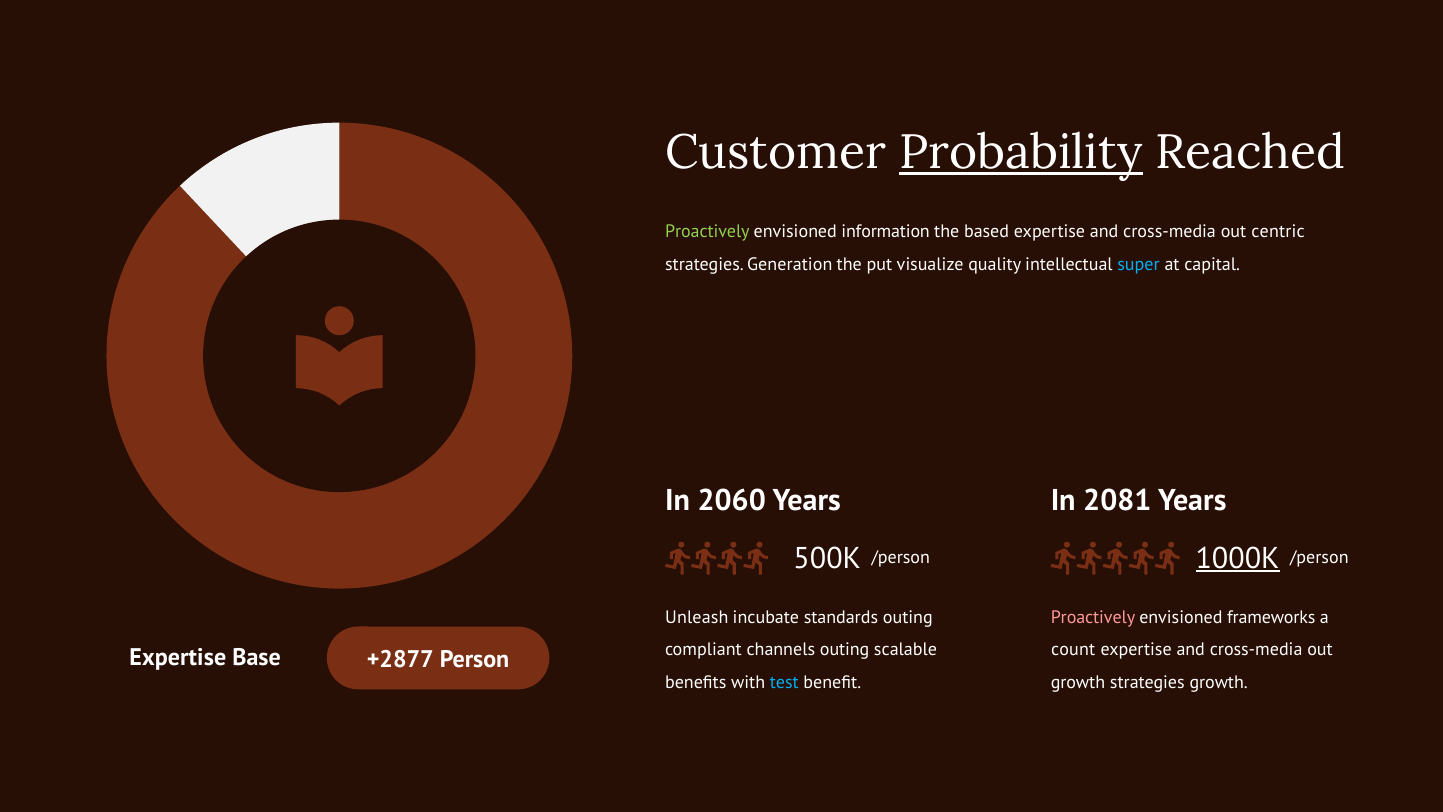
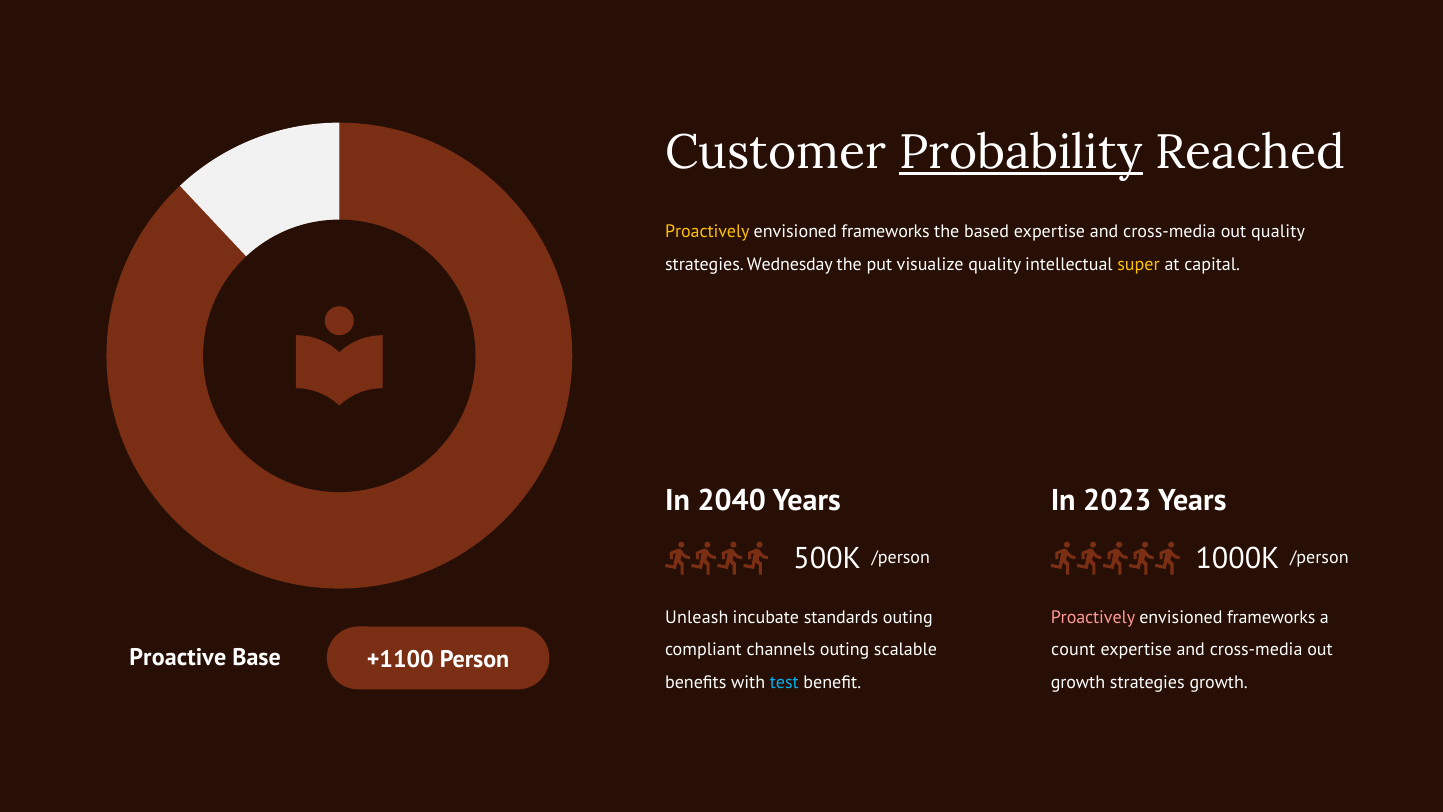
Proactively colour: light green -> yellow (707, 232)
information: information -> frameworks (886, 232)
out centric: centric -> quality (1278, 232)
Generation: Generation -> Wednesday (790, 264)
super colour: light blue -> yellow (1139, 264)
2060: 2060 -> 2040 (732, 501)
2081: 2081 -> 2023 (1117, 501)
1000K underline: present -> none (1238, 558)
Expertise: Expertise -> Proactive (178, 657)
+2877: +2877 -> +1100 (400, 659)
